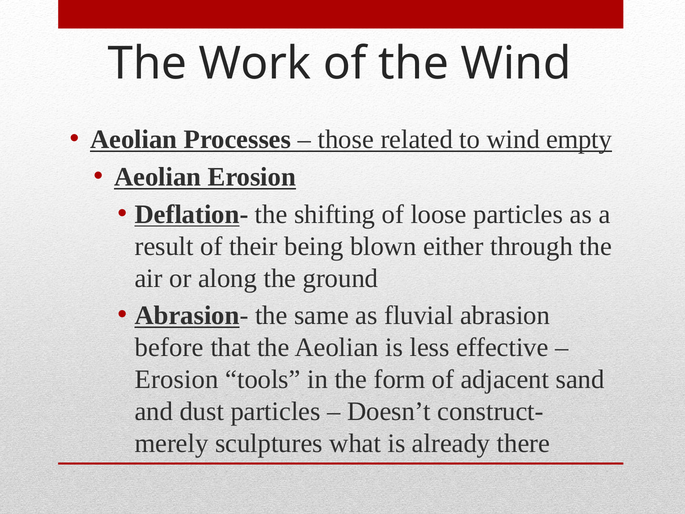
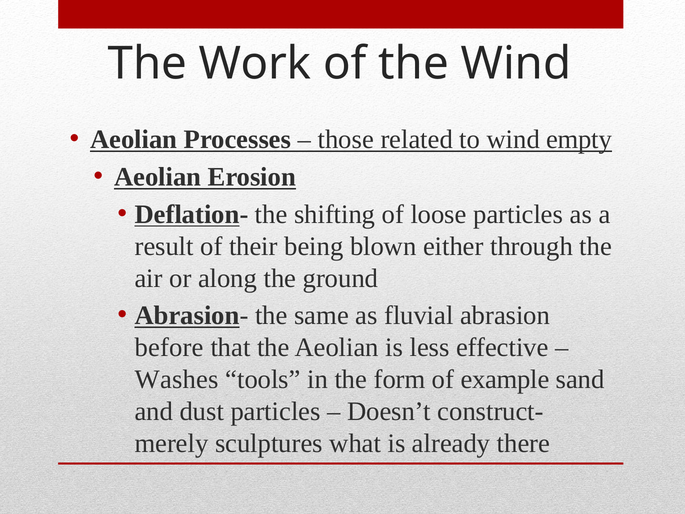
Erosion: Erosion -> Washes (177, 379)
adjacent: adjacent -> example (505, 379)
